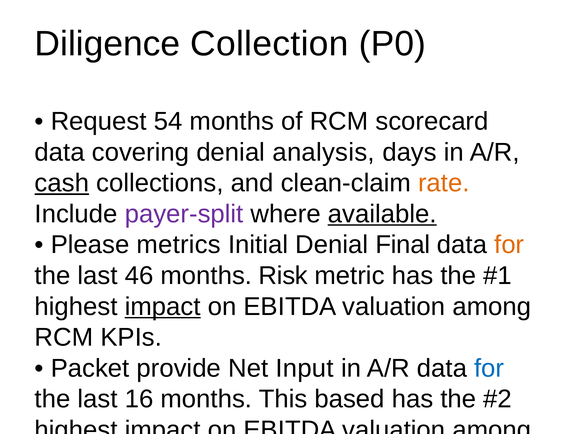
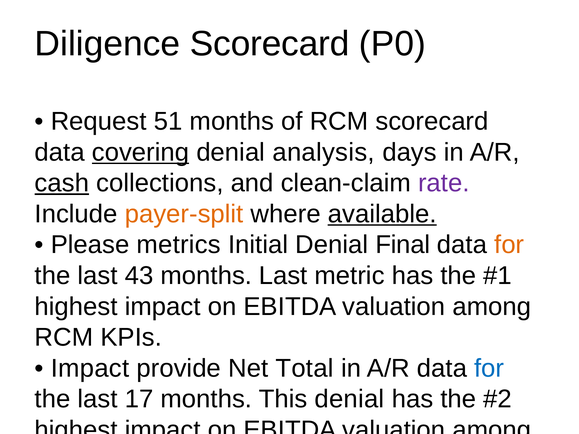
Diligence Collection: Collection -> Scorecard (270, 44)
54: 54 -> 51 (168, 121)
covering underline: none -> present (141, 152)
rate colour: orange -> purple (444, 183)
payer-split colour: purple -> orange (184, 214)
46: 46 -> 43 (139, 276)
months Risk: Risk -> Last (283, 276)
impact underline: present -> none (163, 307)
Packet: Packet -> Impact (90, 369)
Input: Input -> Total (305, 369)
16: 16 -> 17 (139, 399)
This based: based -> denial (349, 399)
